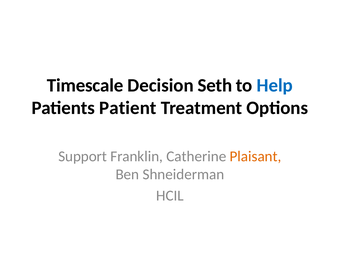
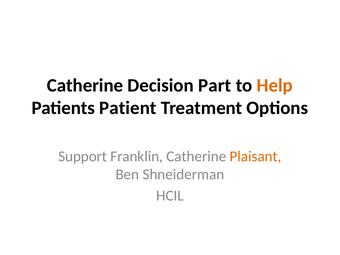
Timescale: Timescale -> Catherine (85, 85)
Seth: Seth -> Part (215, 85)
Help colour: blue -> orange (275, 85)
